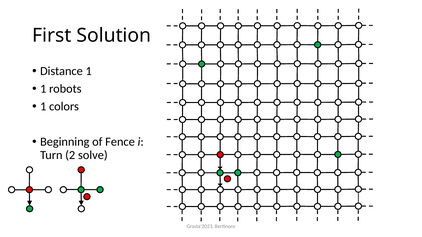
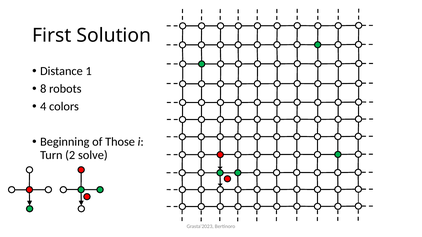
1: 1 -> 8 (43, 89)
1: 1 -> 4 (43, 107)
Fence: Fence -> Those (120, 142)
